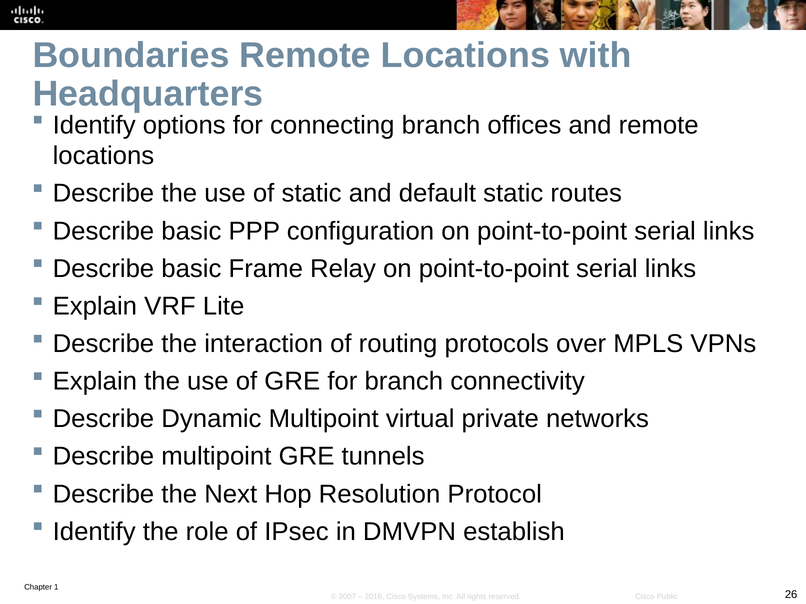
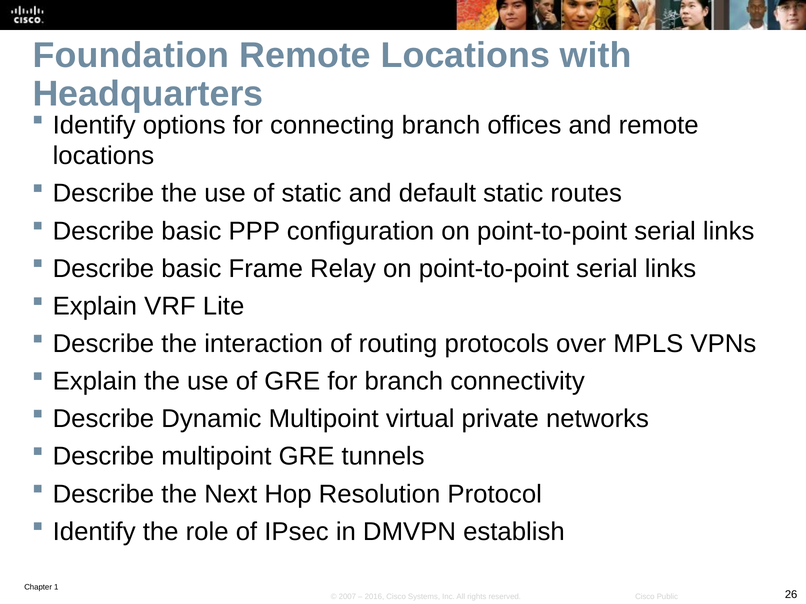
Boundaries: Boundaries -> Foundation (131, 55)
